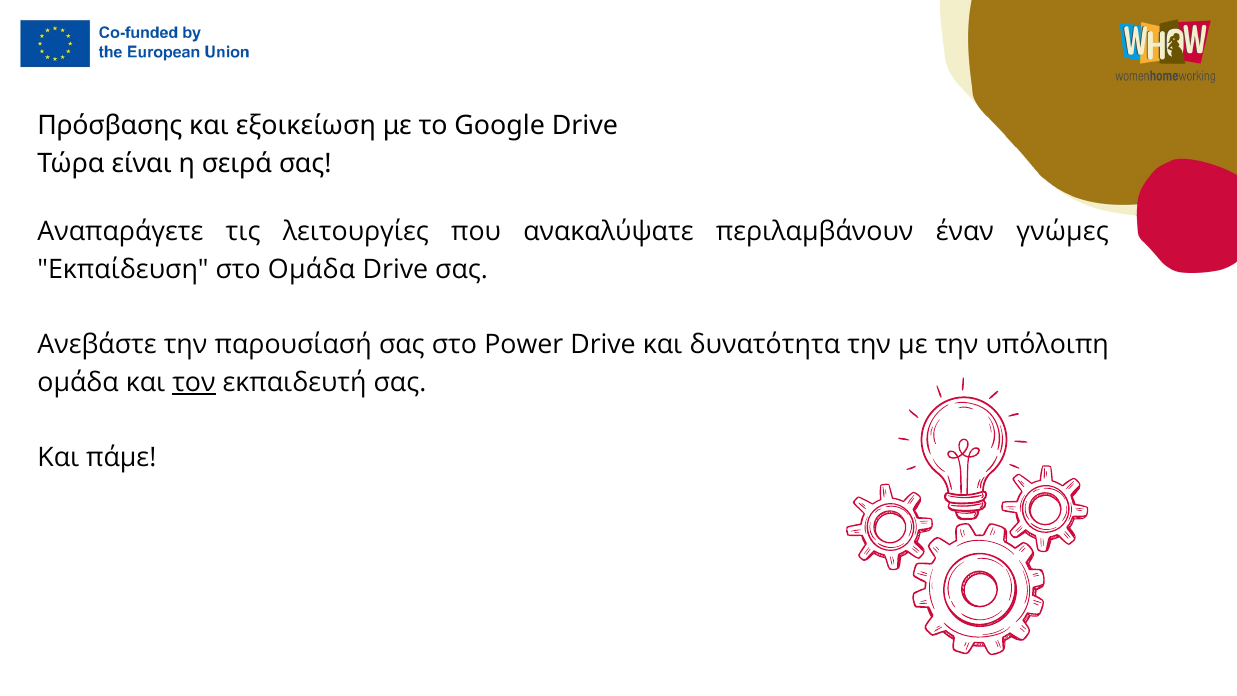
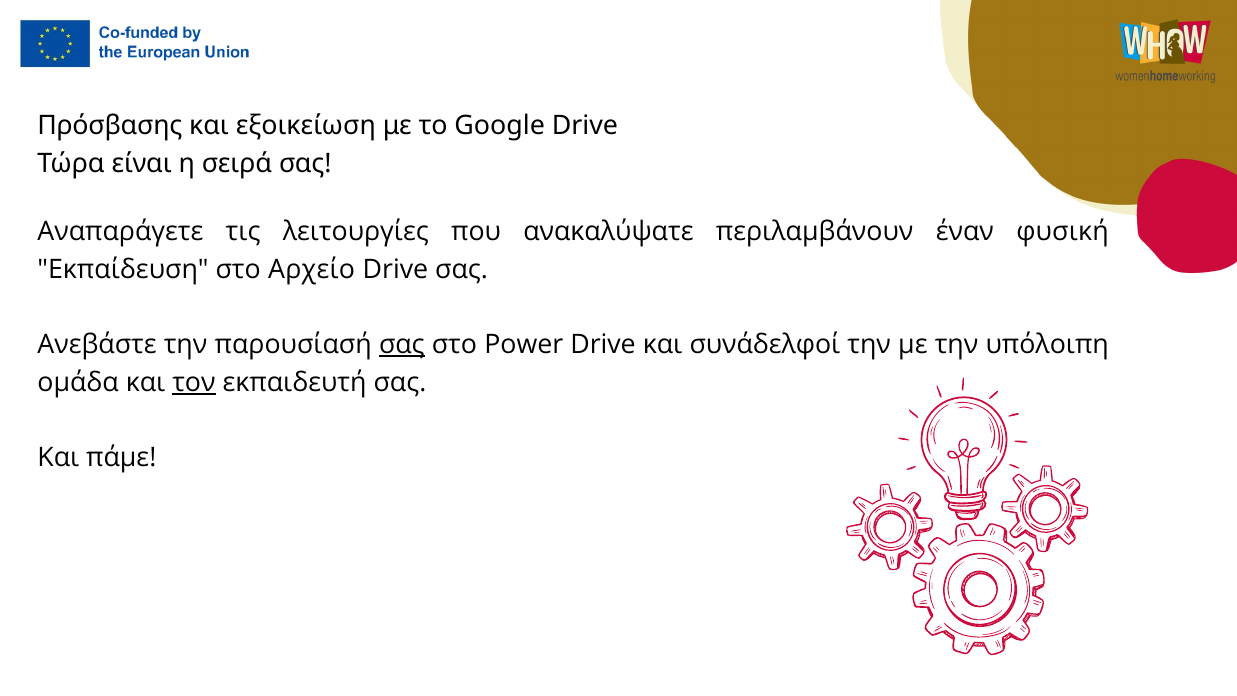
γνώμες: γνώμες -> φυσική (1063, 232)
στο Ομάδα: Ομάδα -> Αρχείο (312, 270)
σας underline: none -> present (402, 345)
δυνατότητα: δυνατότητα -> συνάδελφοί (765, 345)
